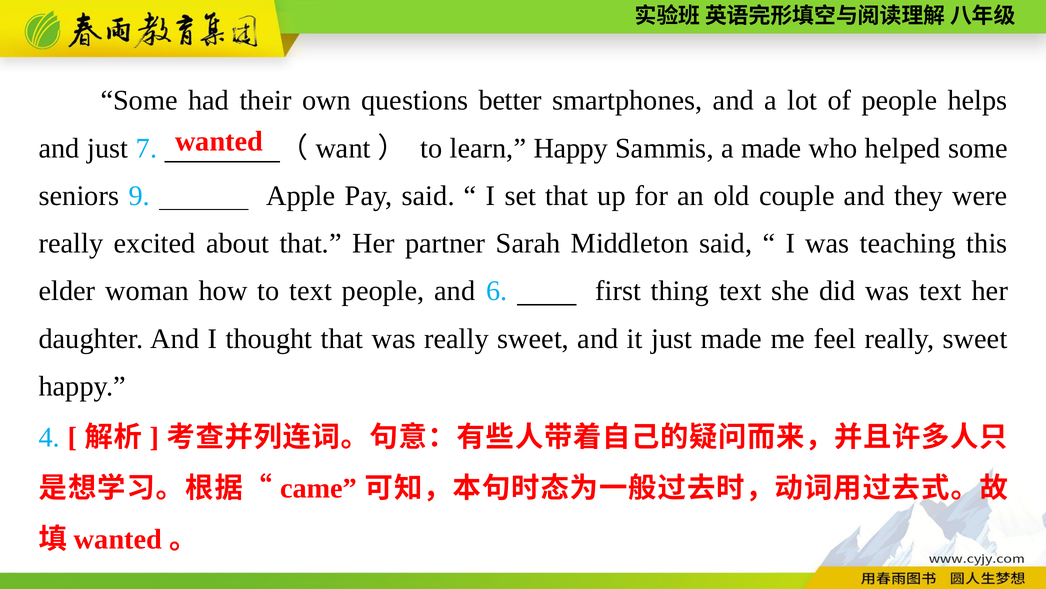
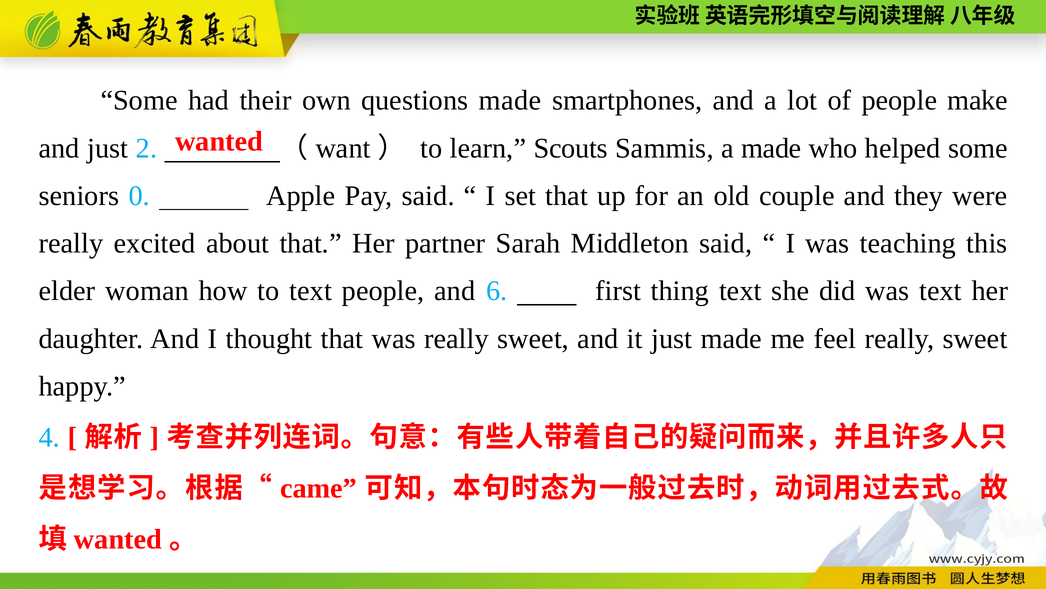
questions better: better -> made (510, 101)
helps: helps -> make (978, 101)
7: 7 -> 2 (147, 148)
learn Happy: Happy -> Scouts (571, 148)
9: 9 -> 0 (139, 196)
